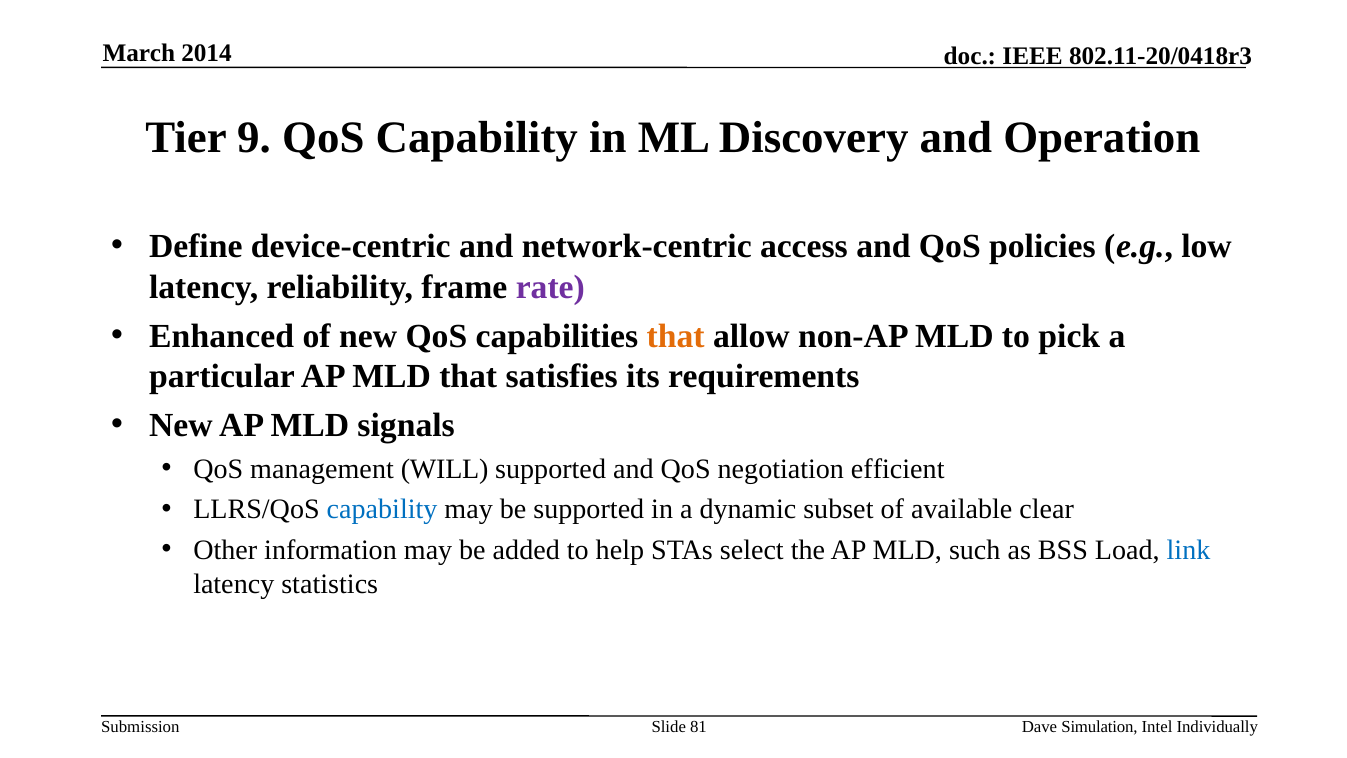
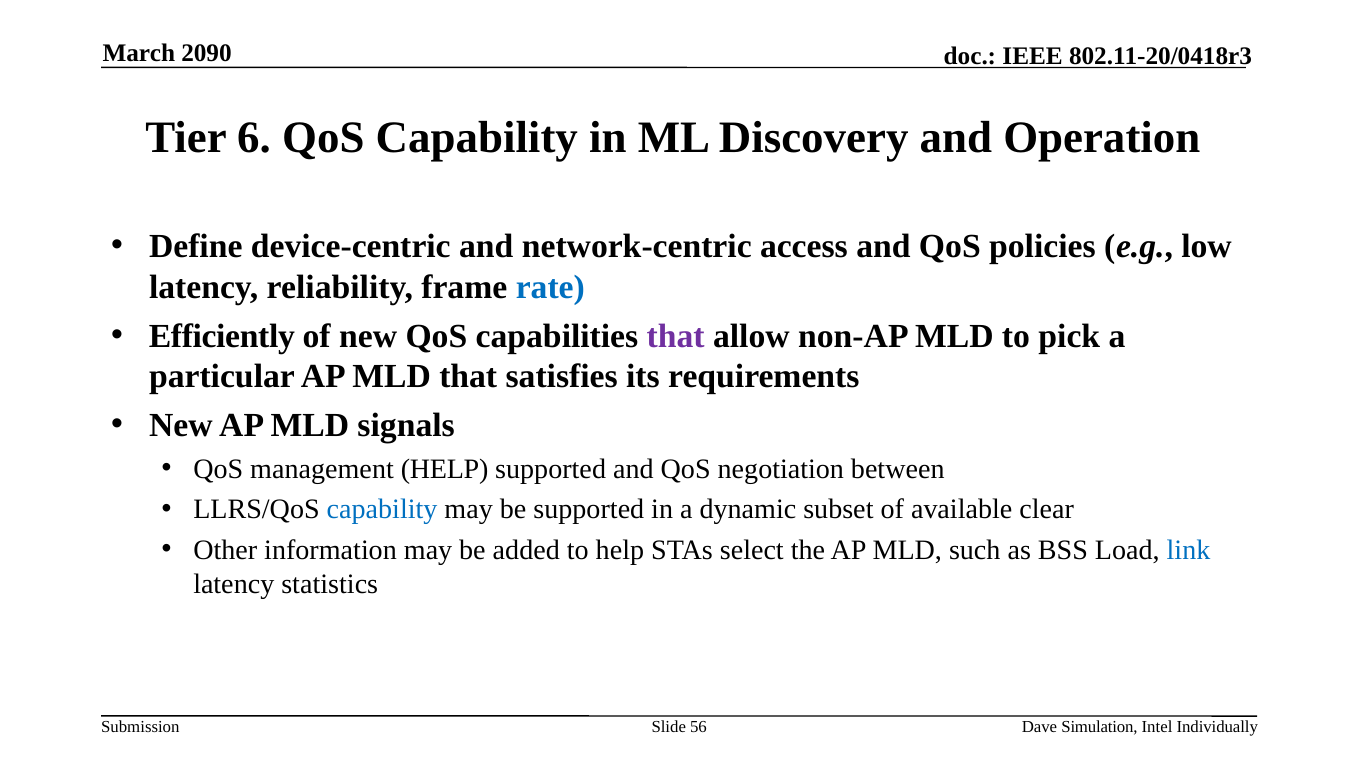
2014: 2014 -> 2090 (206, 54)
9: 9 -> 6 (254, 138)
rate colour: purple -> blue (550, 287)
Enhanced: Enhanced -> Efficiently (222, 336)
that colour: orange -> purple (676, 336)
management WILL: WILL -> HELP (445, 469)
efficient: efficient -> between (898, 469)
81: 81 -> 56 (698, 727)
